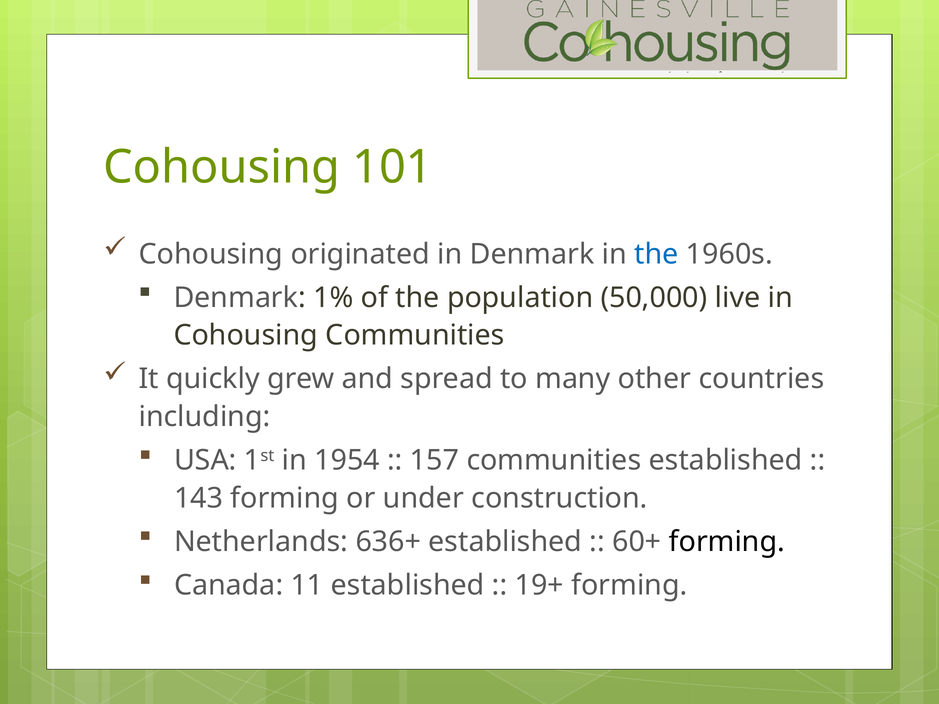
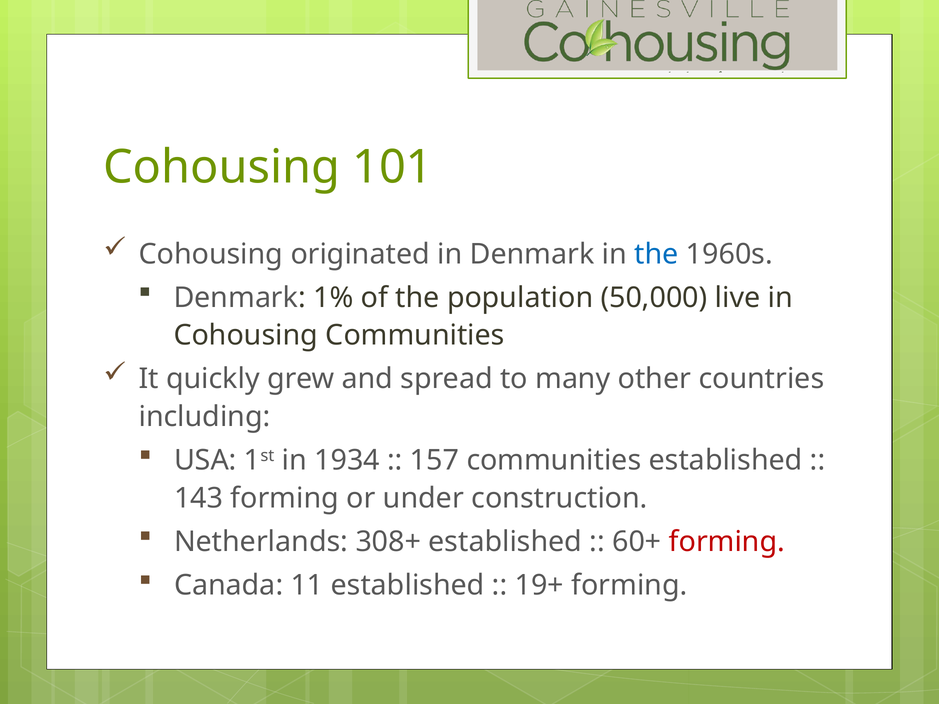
1954: 1954 -> 1934 (347, 461)
636+: 636+ -> 308+ (388, 542)
forming colour: black -> red (727, 542)
